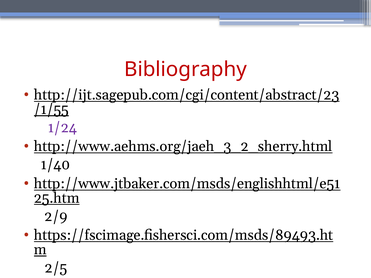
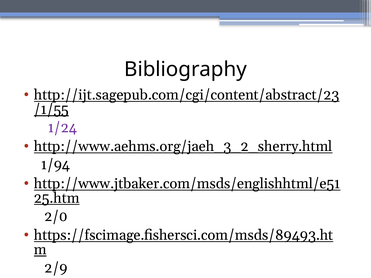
Bibliography colour: red -> black (185, 69)
1/40: 1/40 -> 1/94 (55, 165)
2/9: 2/9 -> 2/0 (56, 216)
2/5: 2/5 -> 2/9 (56, 268)
